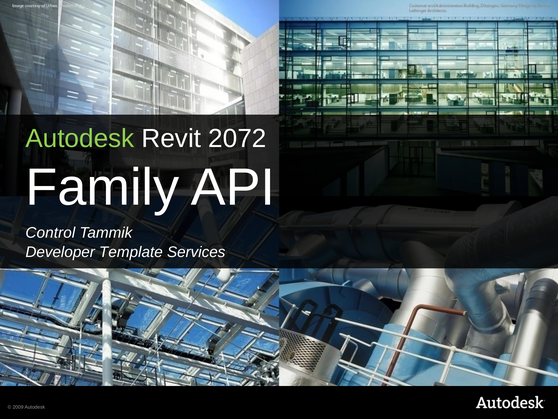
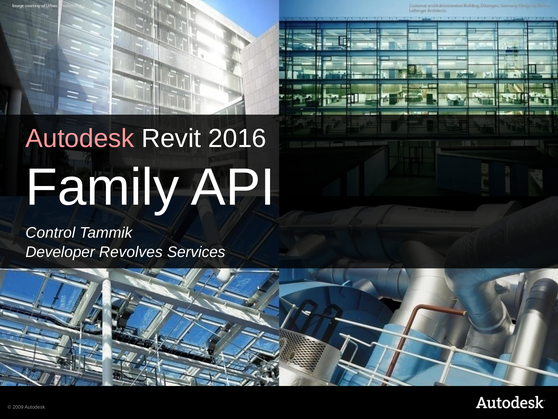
Autodesk colour: light green -> pink (80, 138)
2072: 2072 -> 2016 (237, 138)
Template: Template -> Revolves (131, 252)
